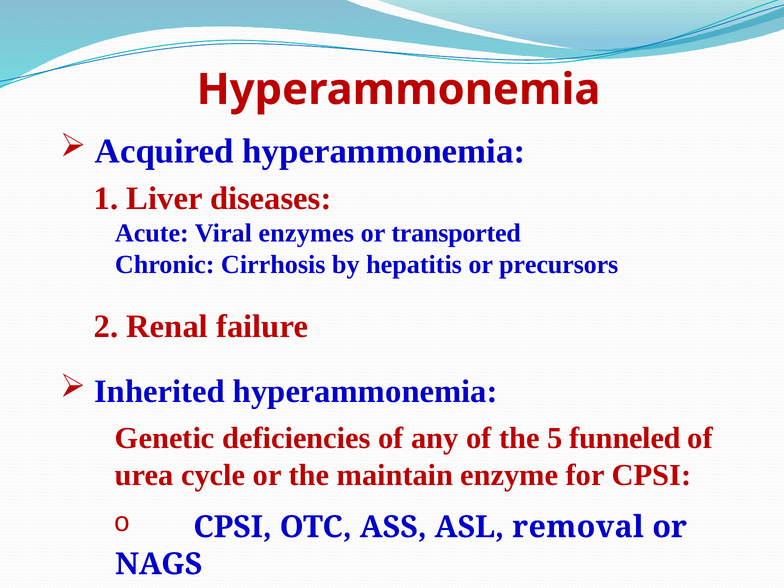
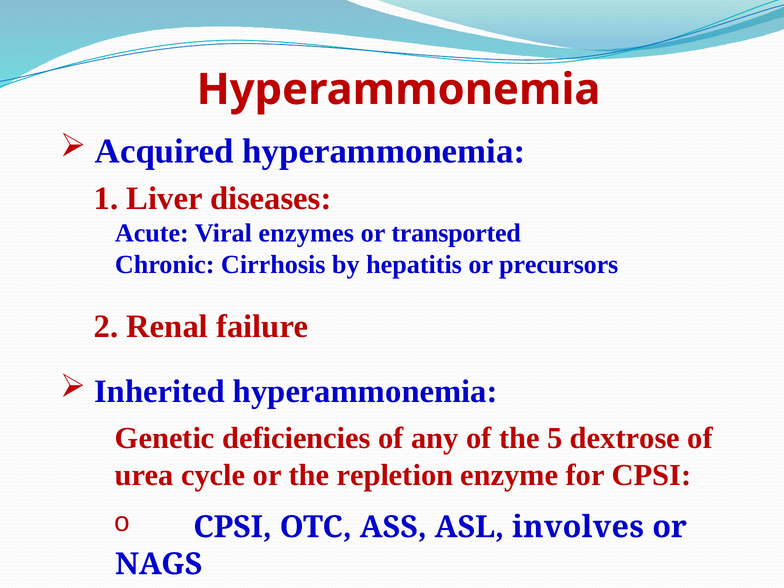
funneled: funneled -> dextrose (625, 438)
maintain: maintain -> repletion (395, 475)
removal: removal -> involves (578, 527)
